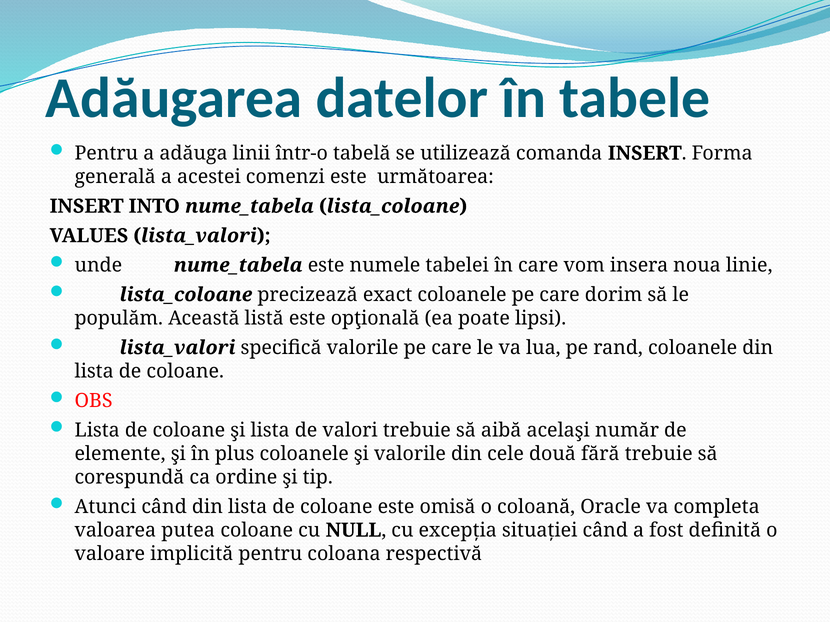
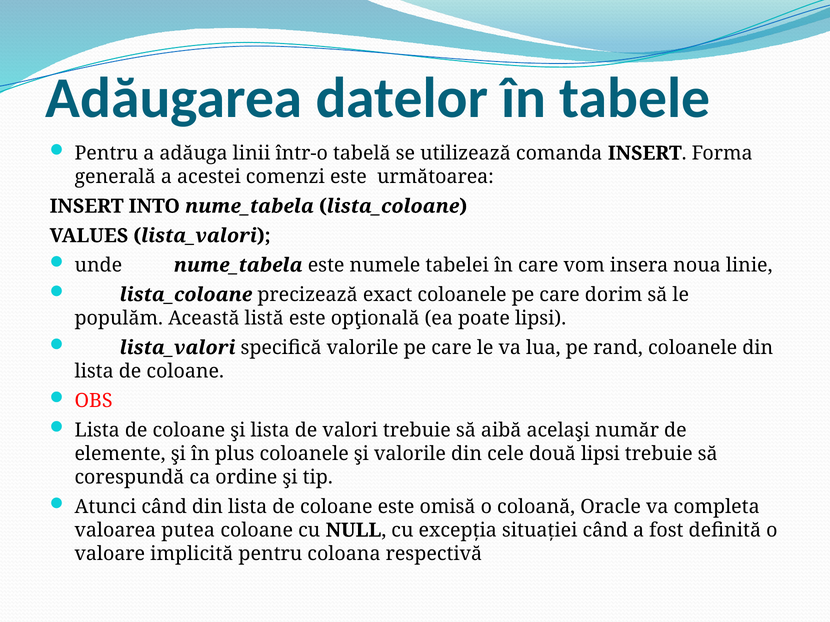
două fără: fără -> lipsi (600, 454)
